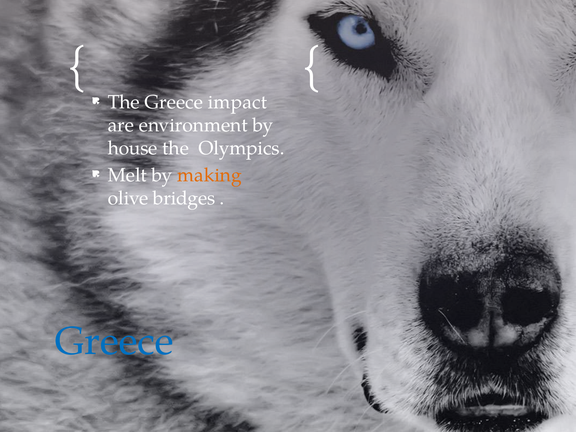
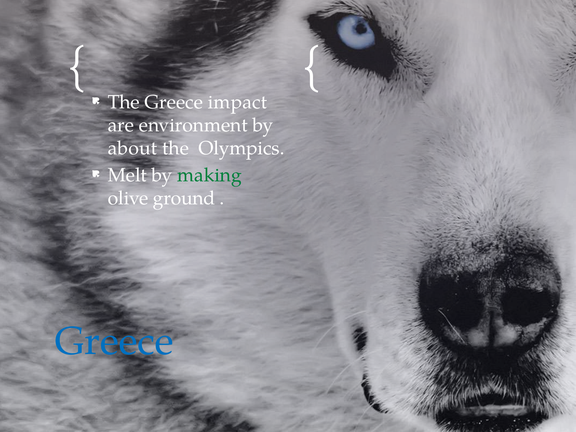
house: house -> about (132, 148)
making colour: orange -> green (209, 175)
bridges: bridges -> ground (184, 198)
